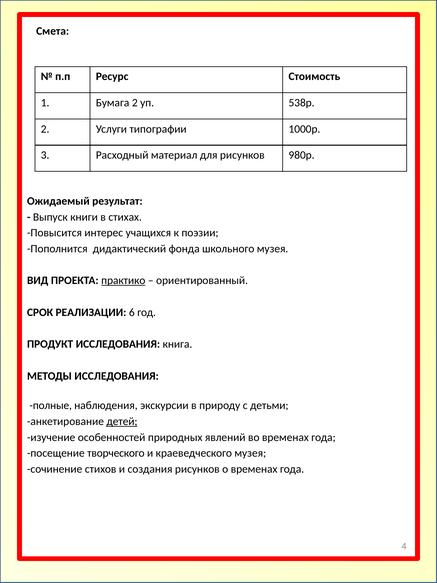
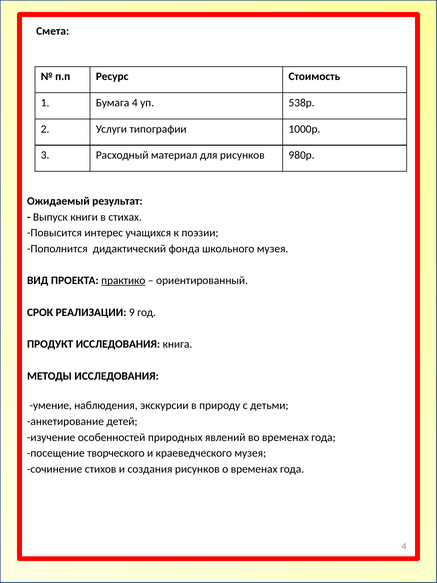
Бумага 2: 2 -> 4 (135, 103)
6: 6 -> 9 (132, 312)
полные: полные -> умение (51, 405)
детей underline: present -> none (122, 421)
